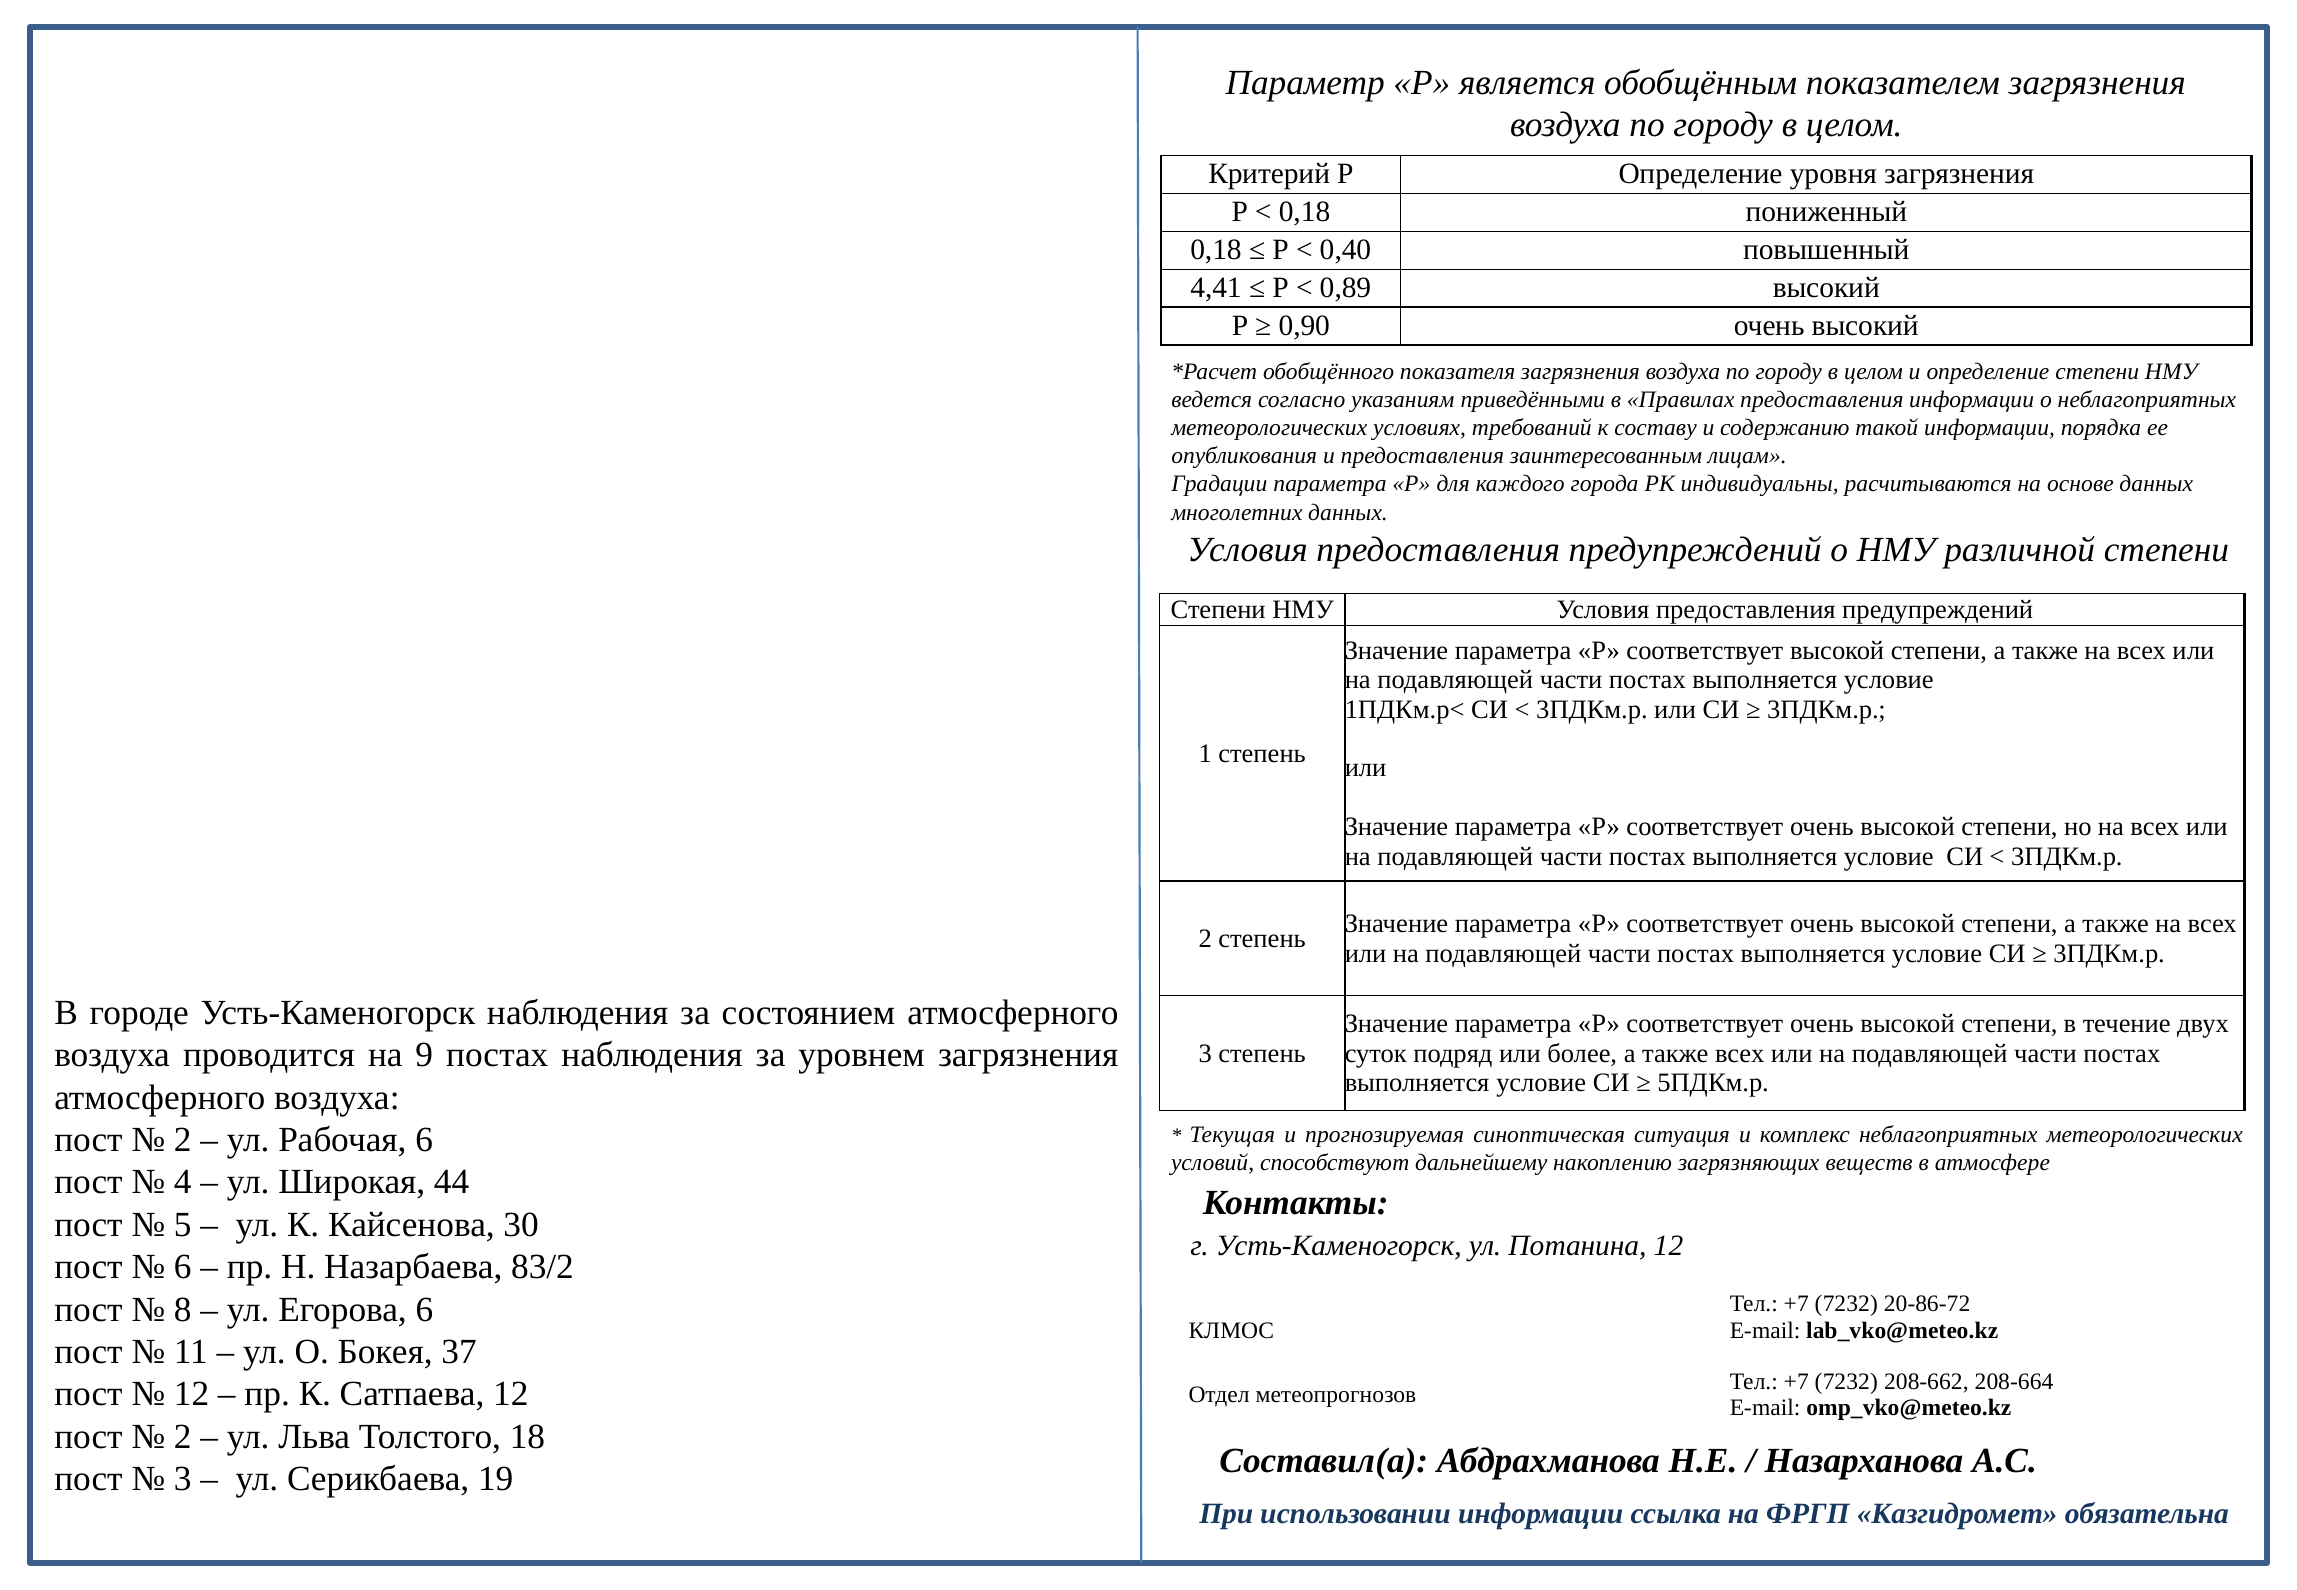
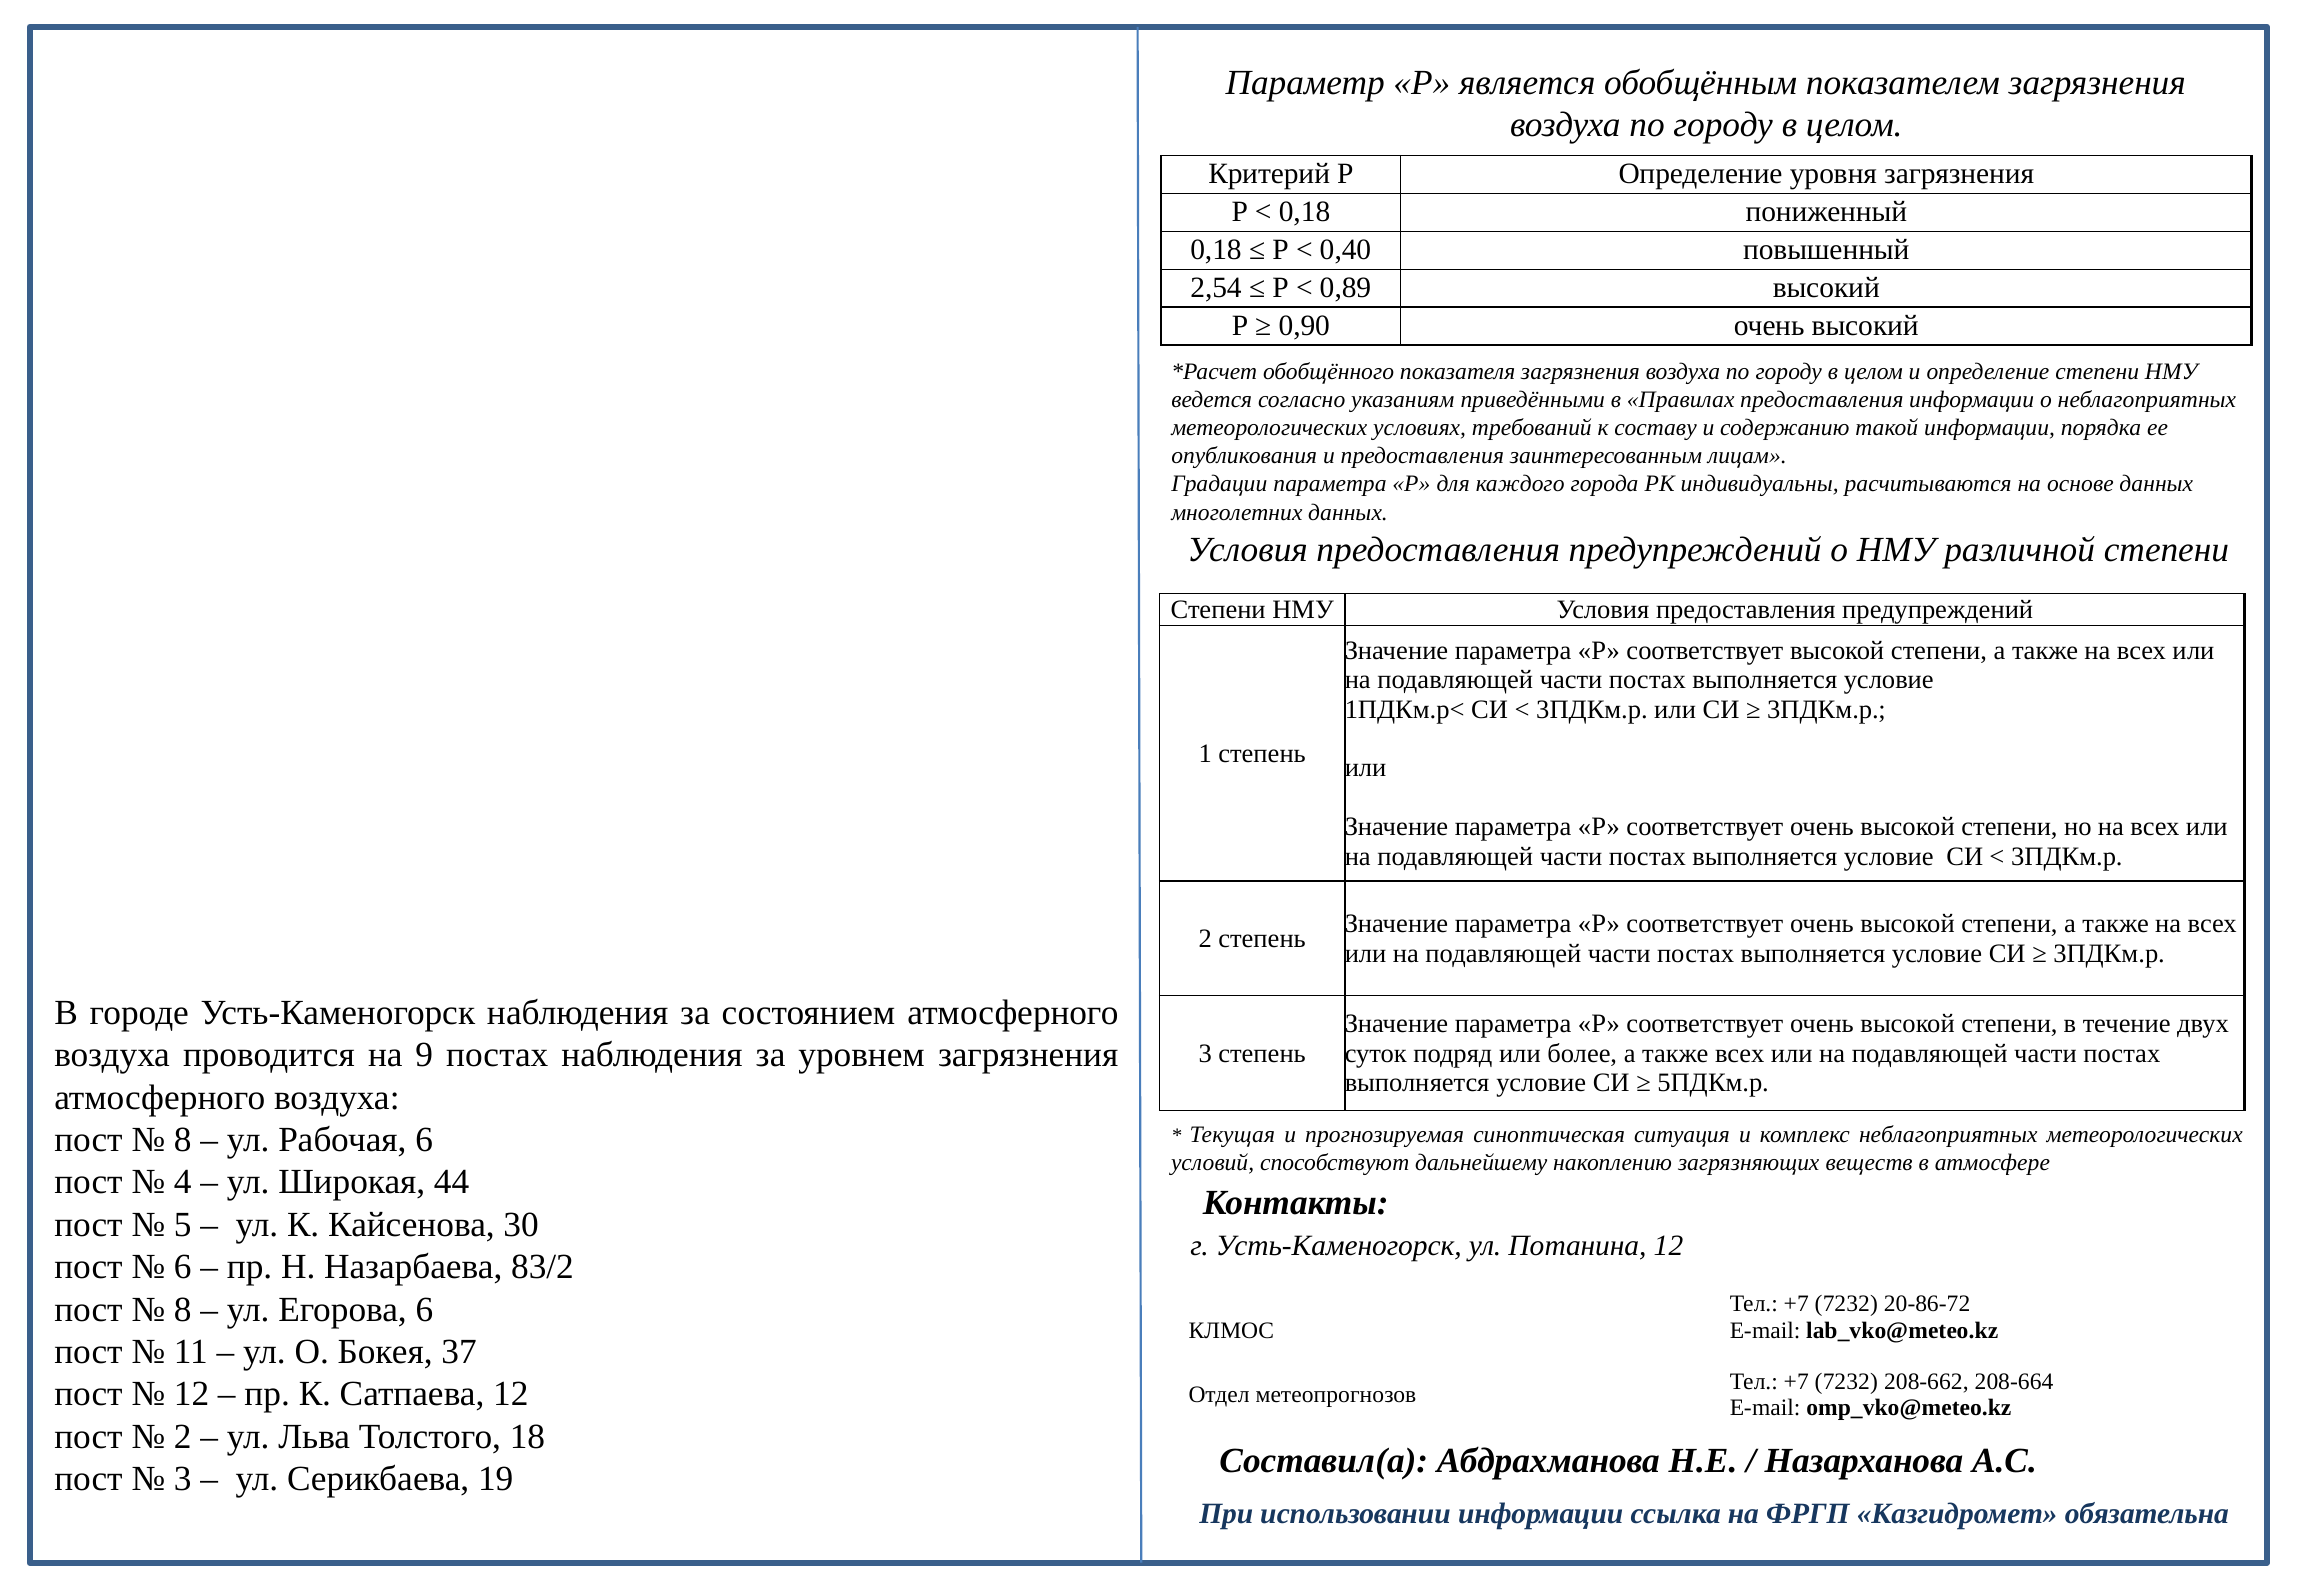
4,41: 4,41 -> 2,54 (1216, 288)
2: 2 -> 8 (183, 1140)
